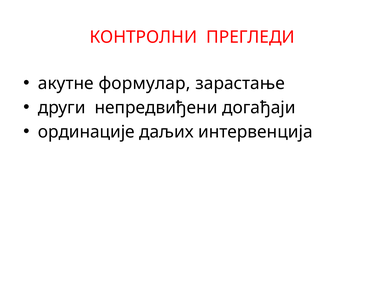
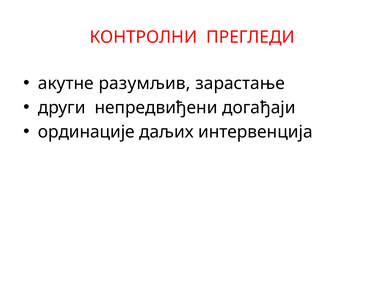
формулар: формулар -> разумљив (145, 83)
